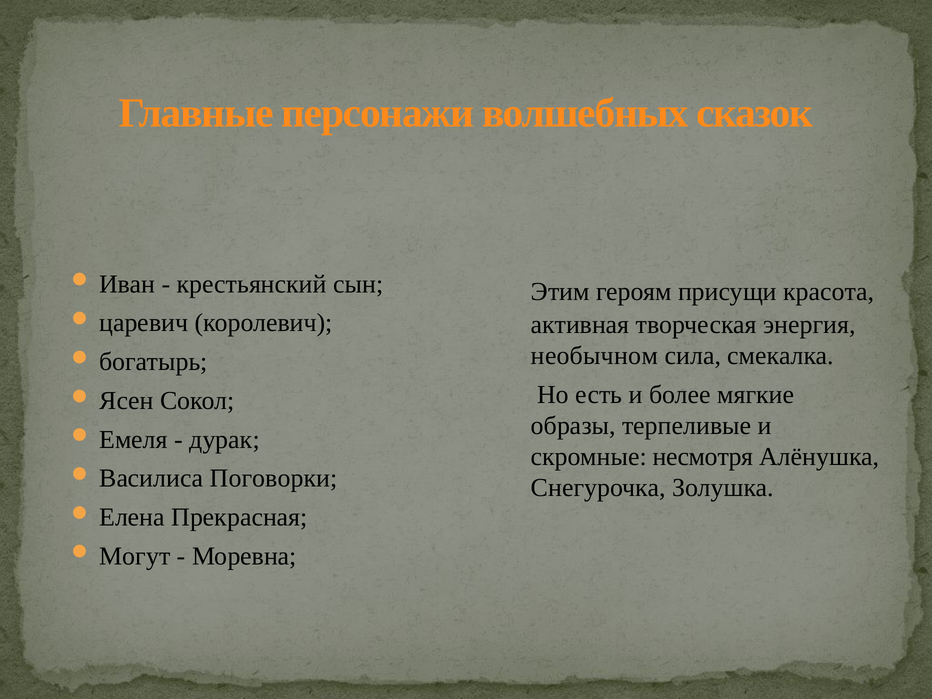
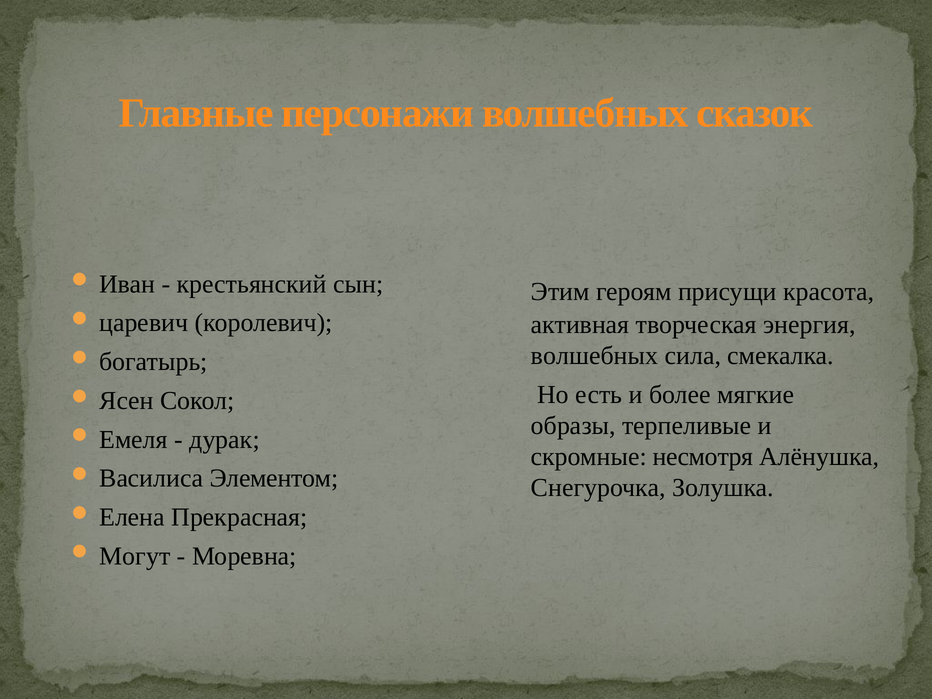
необычном: необычном -> волшебных (595, 356)
Поговорки: Поговорки -> Элементом (274, 478)
